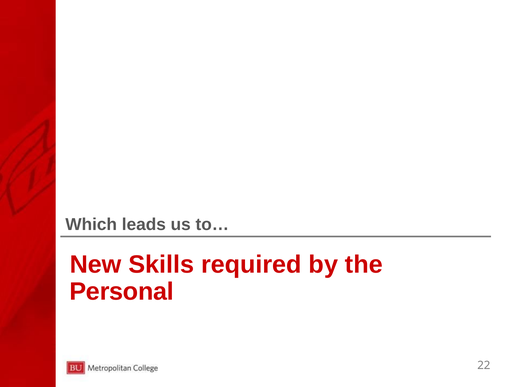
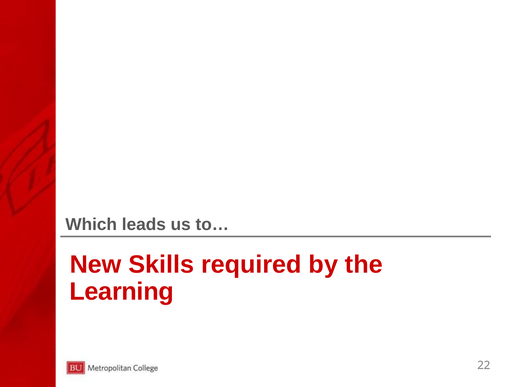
Personal: Personal -> Learning (122, 292)
